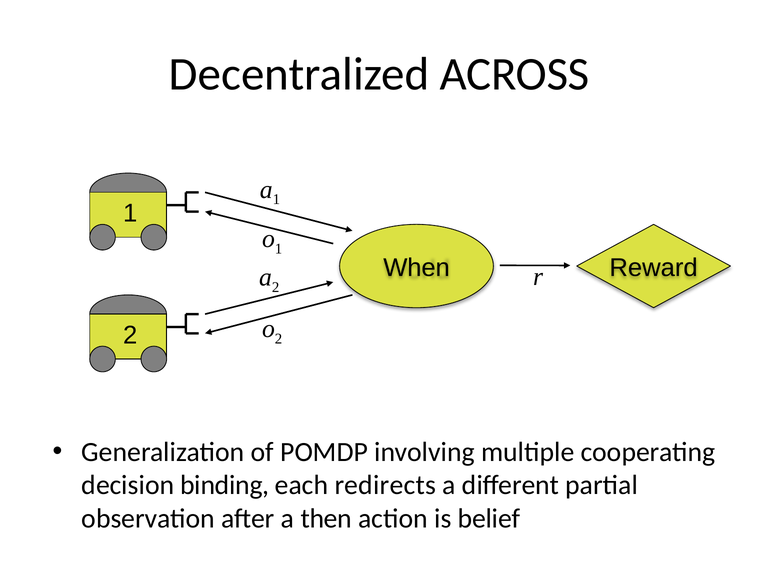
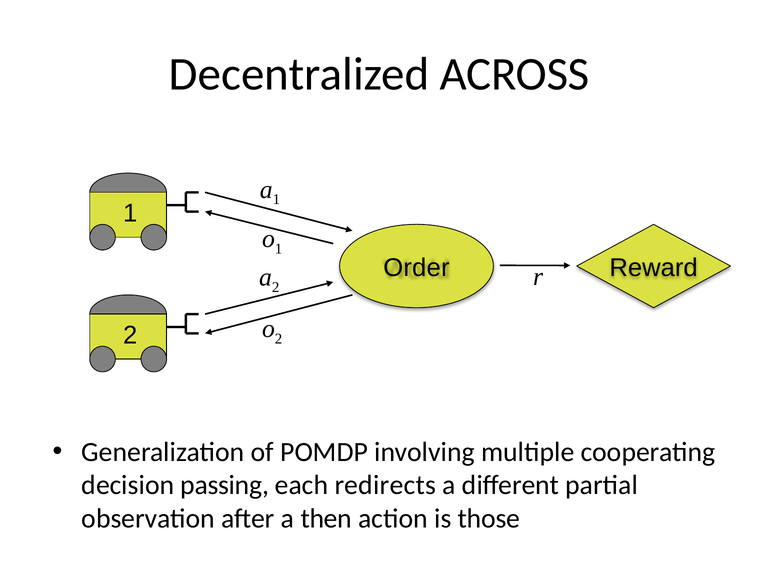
When: When -> Order (416, 268)
binding: binding -> passing (225, 485)
belief: belief -> those (489, 518)
